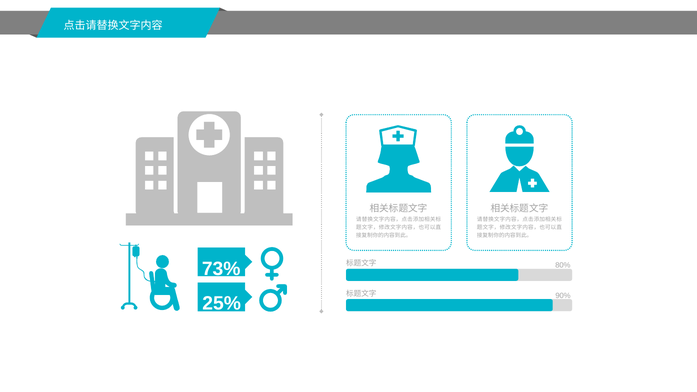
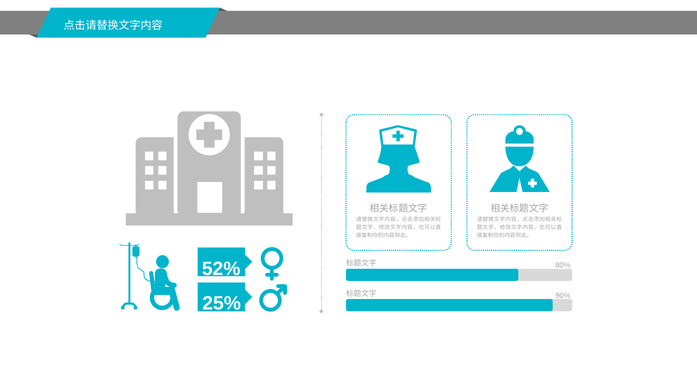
73%: 73% -> 52% (221, 269)
